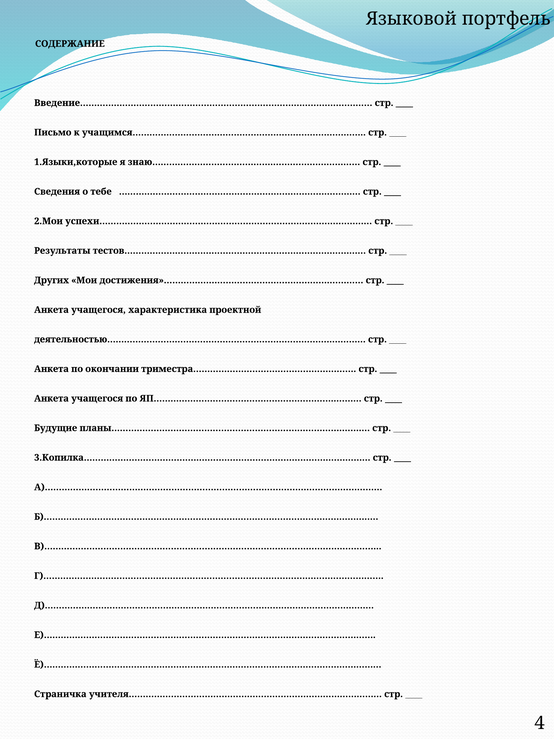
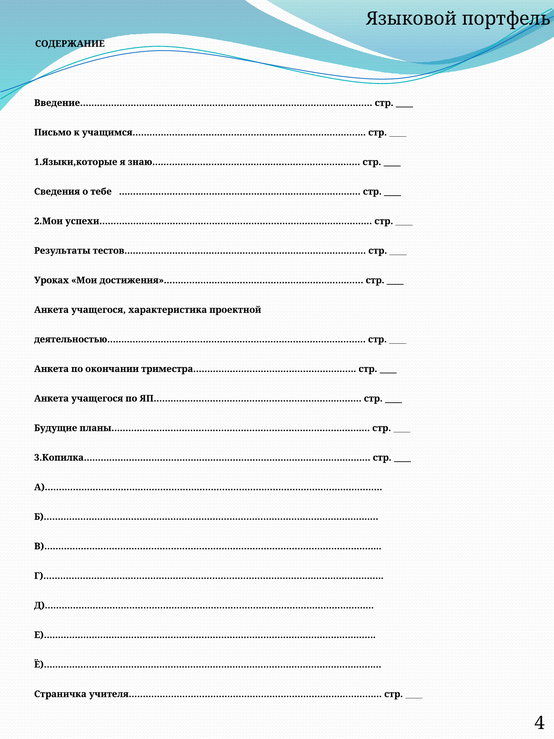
Других: Других -> Уроках (52, 280)
